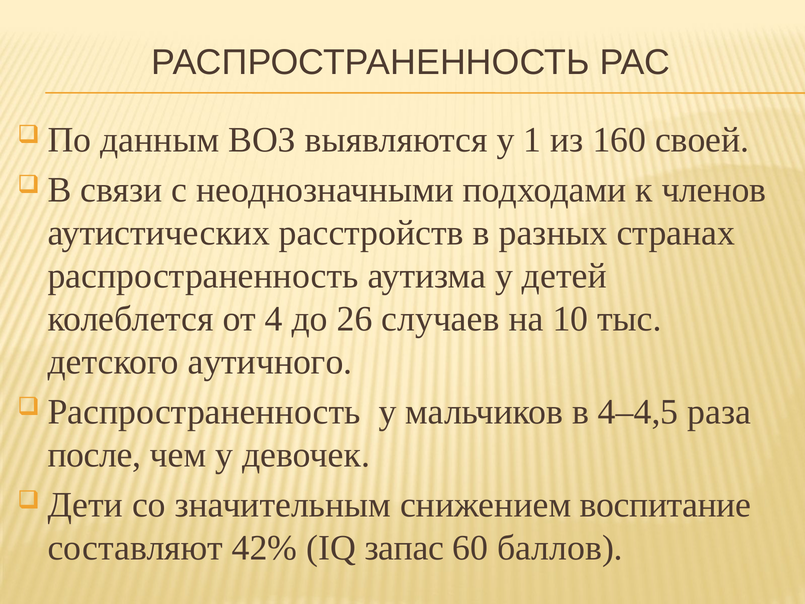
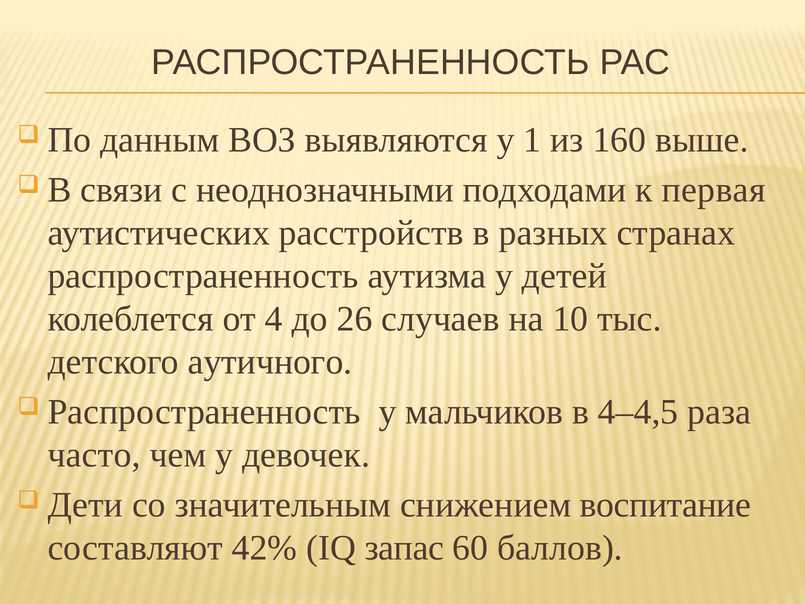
своей: своей -> выше (702, 140)
членов: членов -> первая (714, 190)
после: после -> часто (94, 455)
